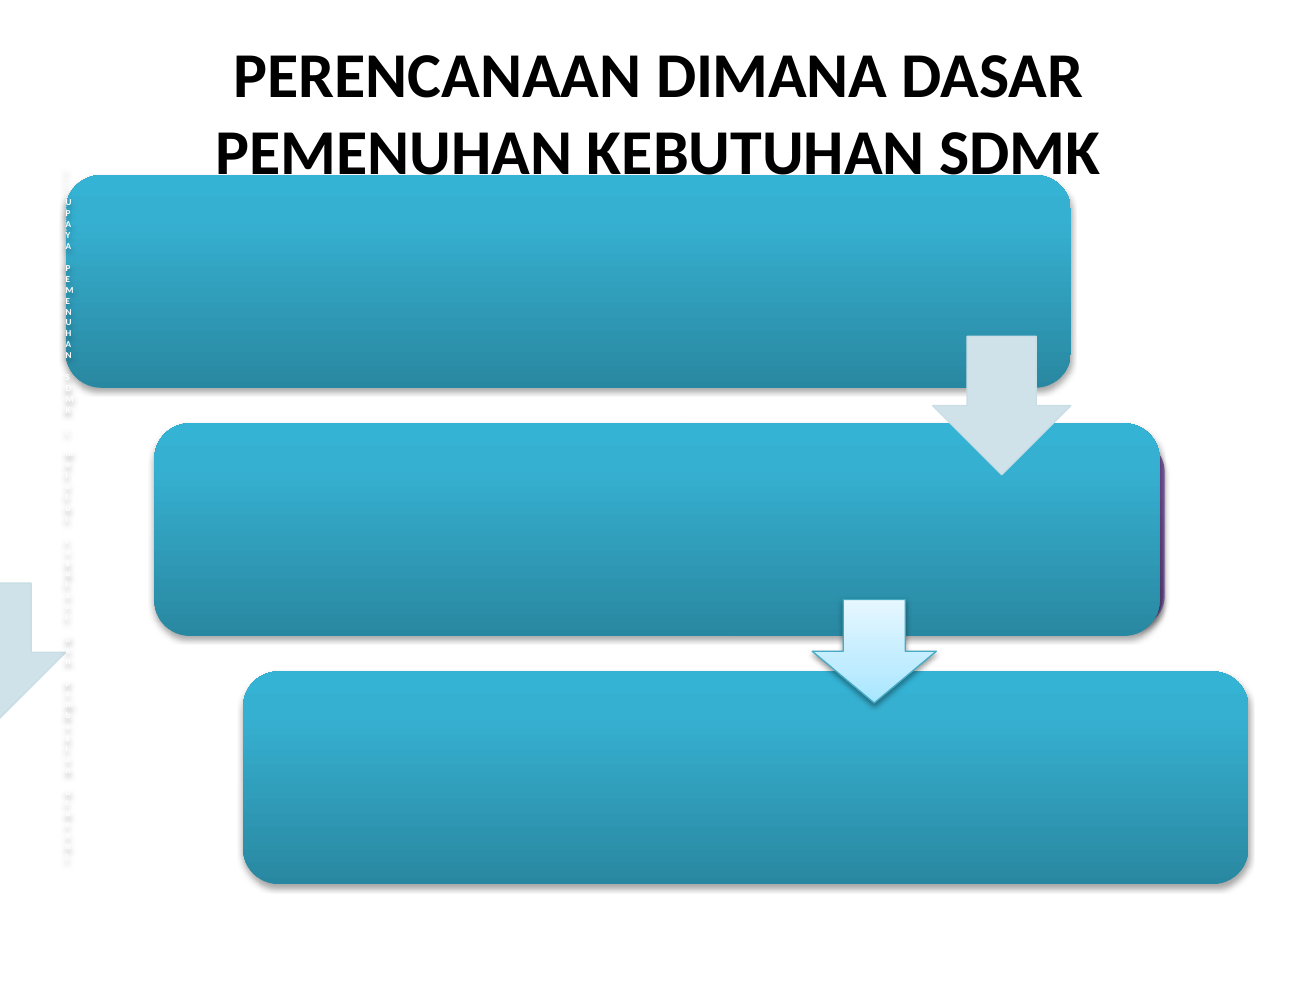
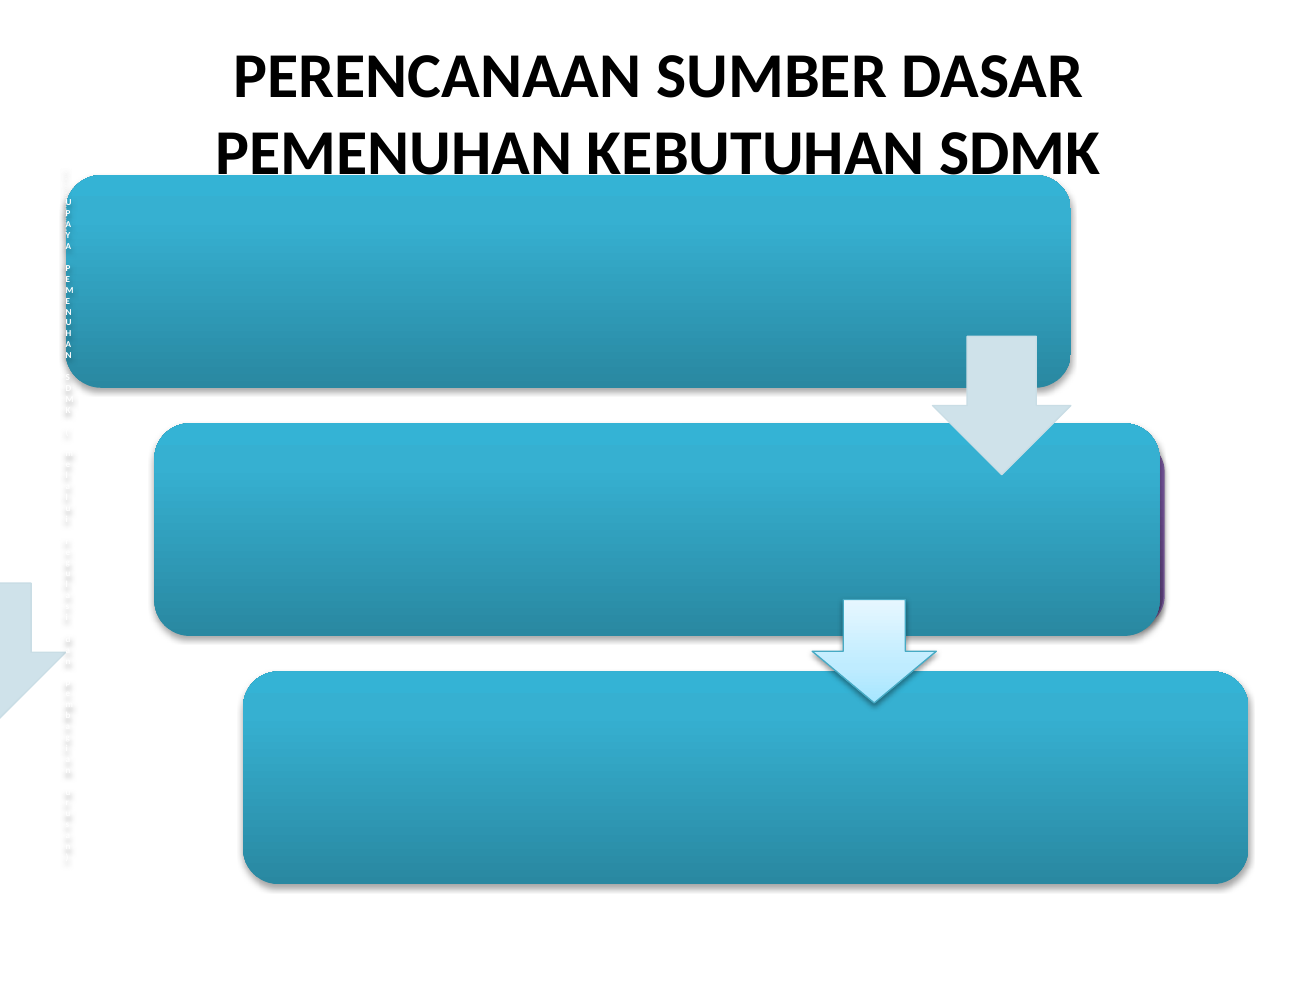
DIMANA: DIMANA -> SUMBER (772, 76)
